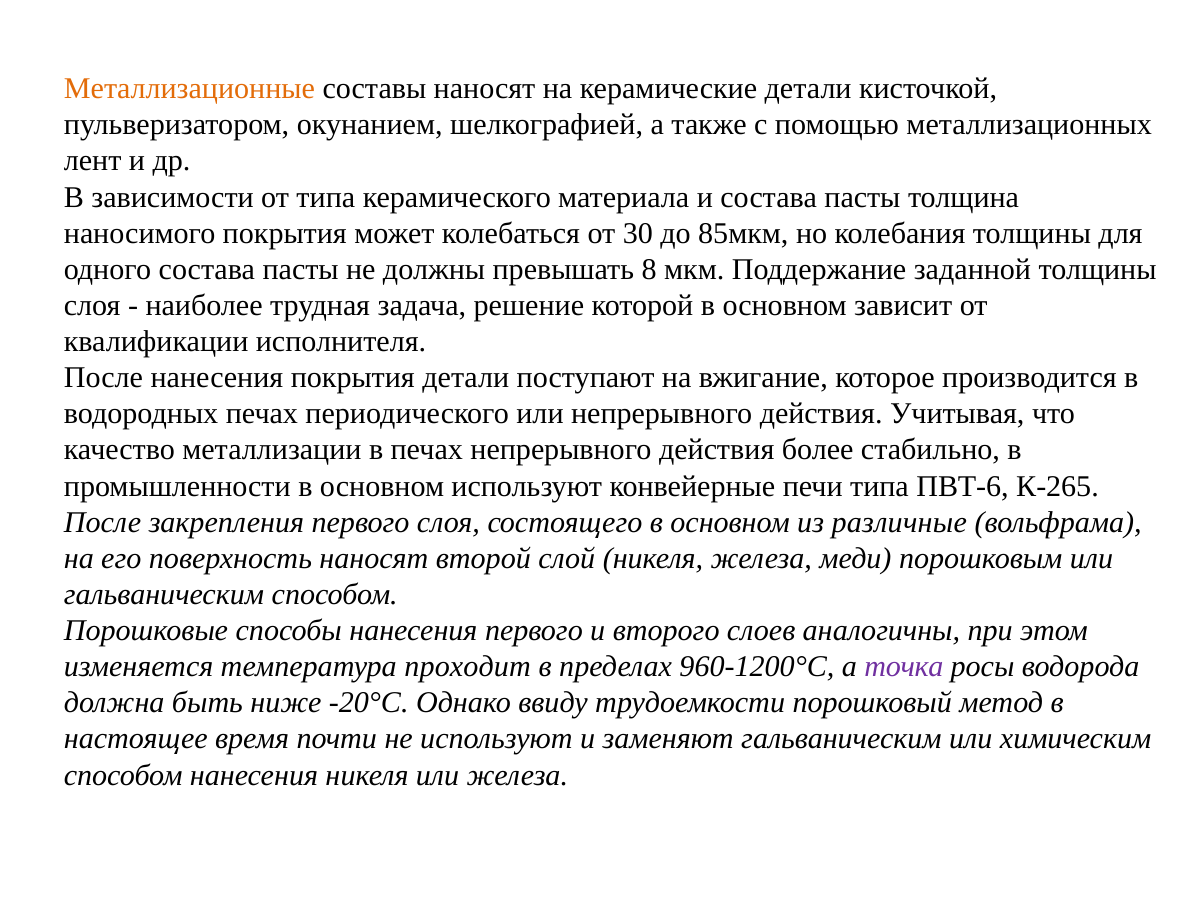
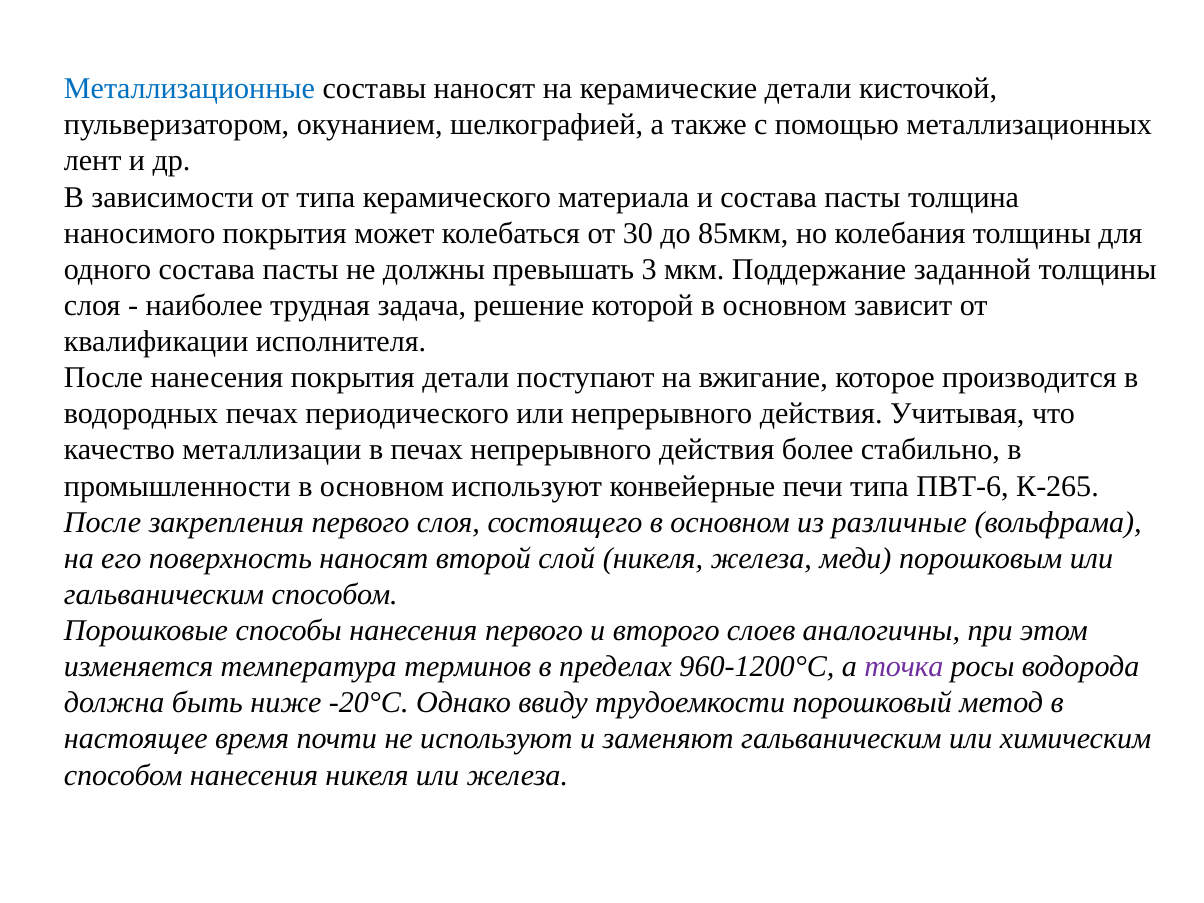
Металлизационные colour: orange -> blue (189, 89)
8: 8 -> 3 (649, 269)
проходит: проходит -> терминов (468, 667)
